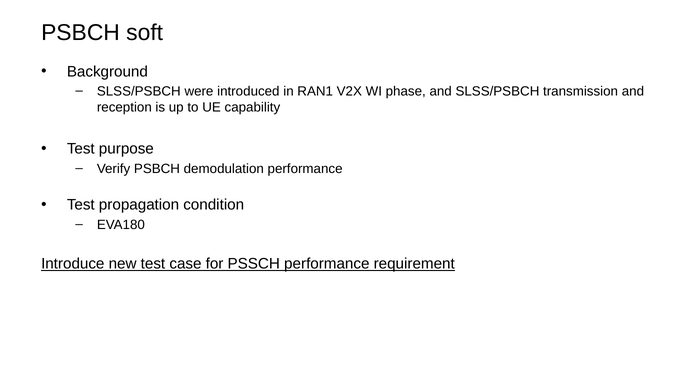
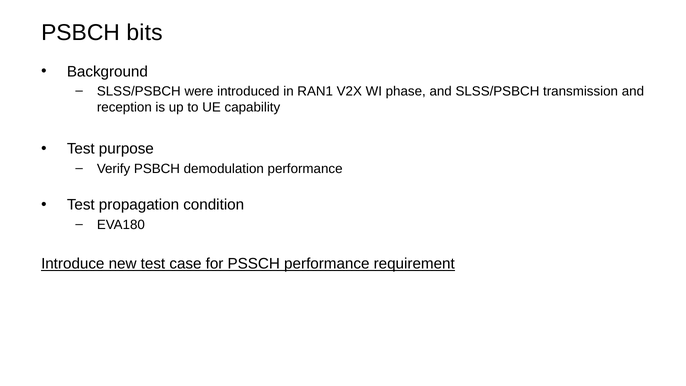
soft: soft -> bits (145, 33)
